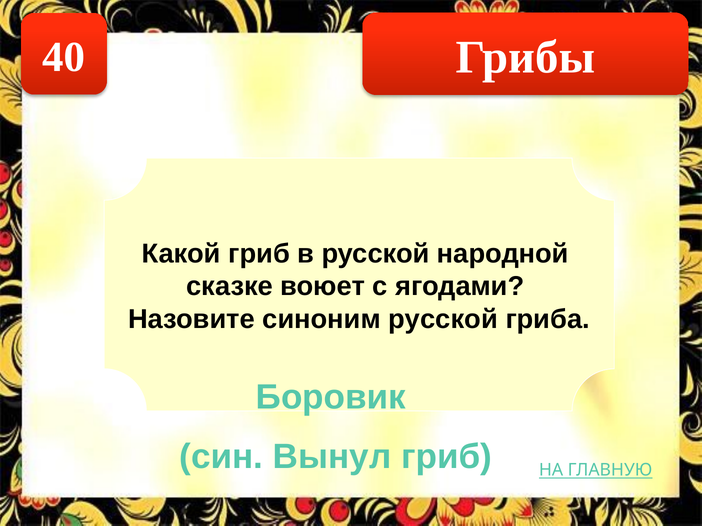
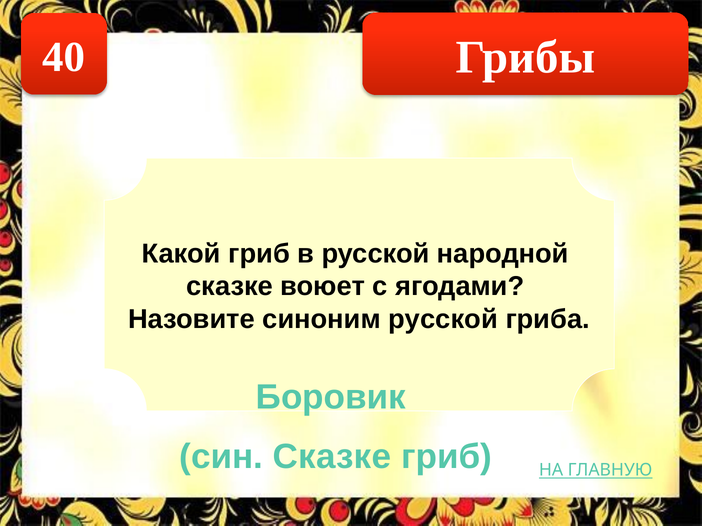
син Вынул: Вынул -> Сказке (332, 457)
